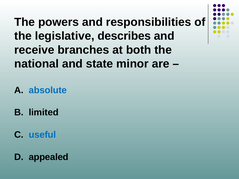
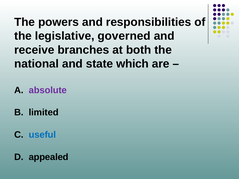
describes: describes -> governed (124, 36)
minor: minor -> which (133, 64)
absolute colour: blue -> purple (48, 90)
